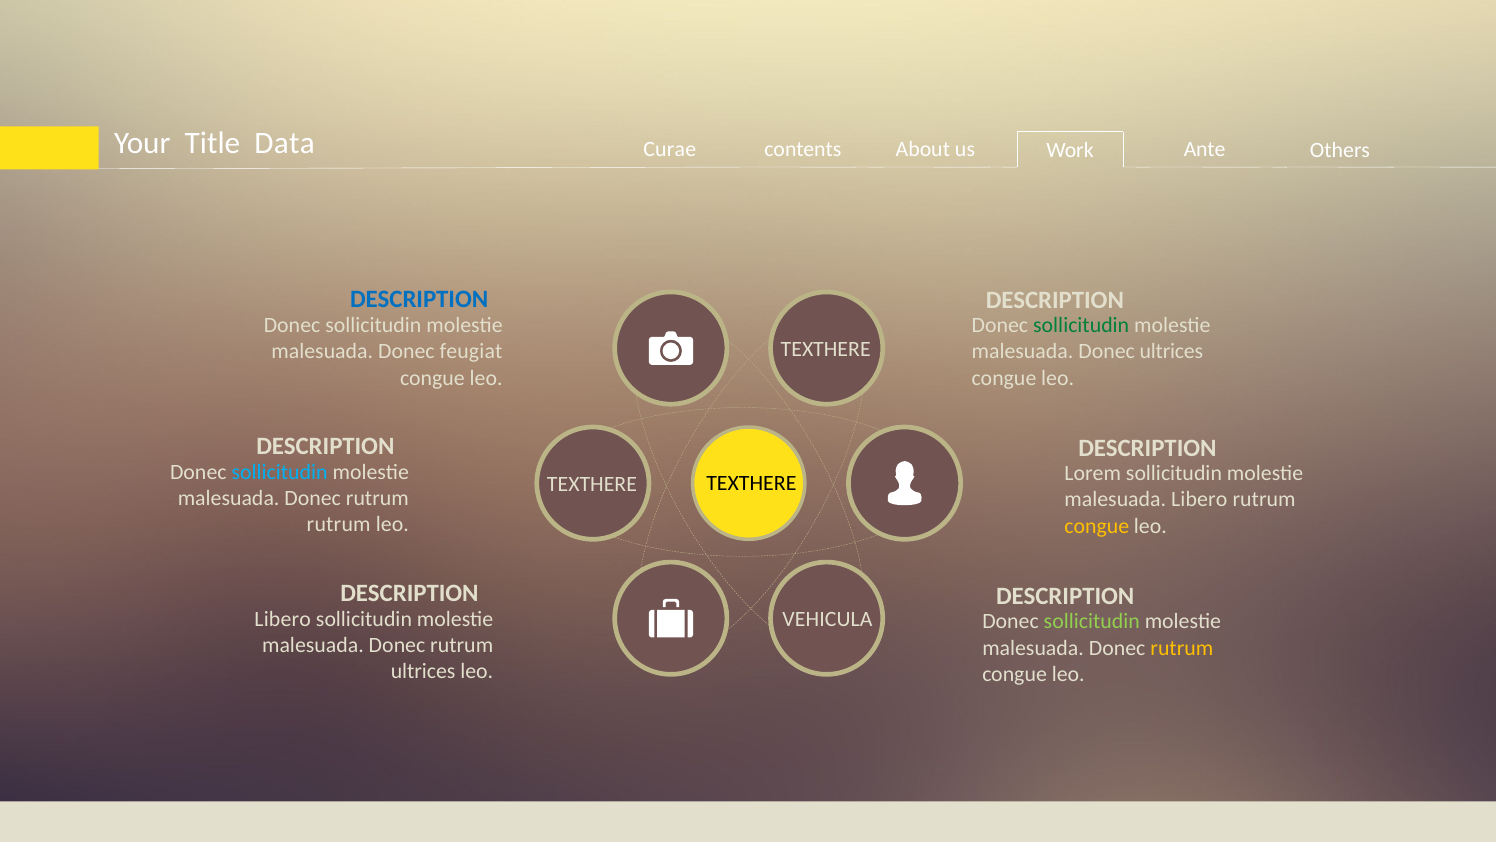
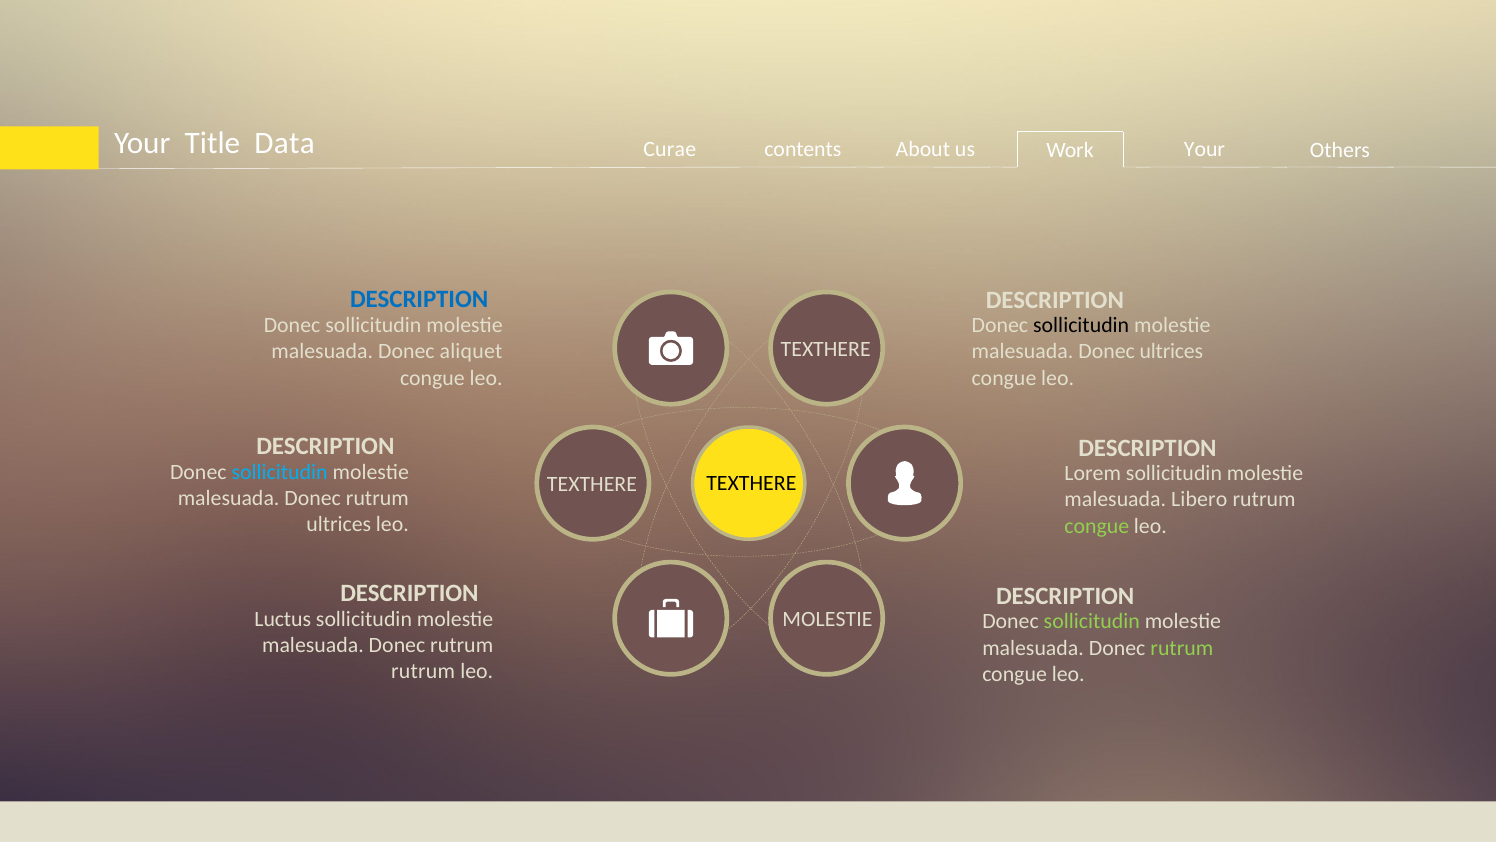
Work Ante: Ante -> Your (1204, 149)
sollicitudin colour: green -> black (1081, 325)
feugiat: feugiat -> aliquet (471, 351)
rutrum: rutrum -> ultrices (339, 524)
congue colour: yellow -> light green (1097, 526)
Libero: Libero -> Luctus (283, 619)
VEHICULA: VEHICULA -> MOLESTIE (827, 619)
rutrum colour: yellow -> light green (1182, 647)
ultrices: ultrices -> rutrum (423, 671)
